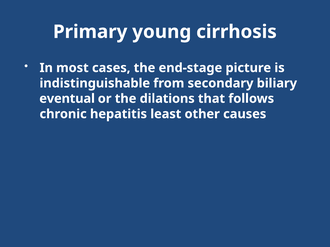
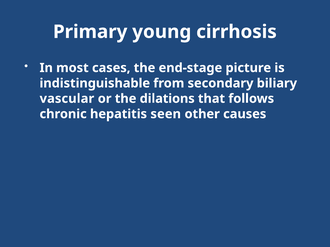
eventual: eventual -> vascular (67, 99)
least: least -> seen (166, 114)
